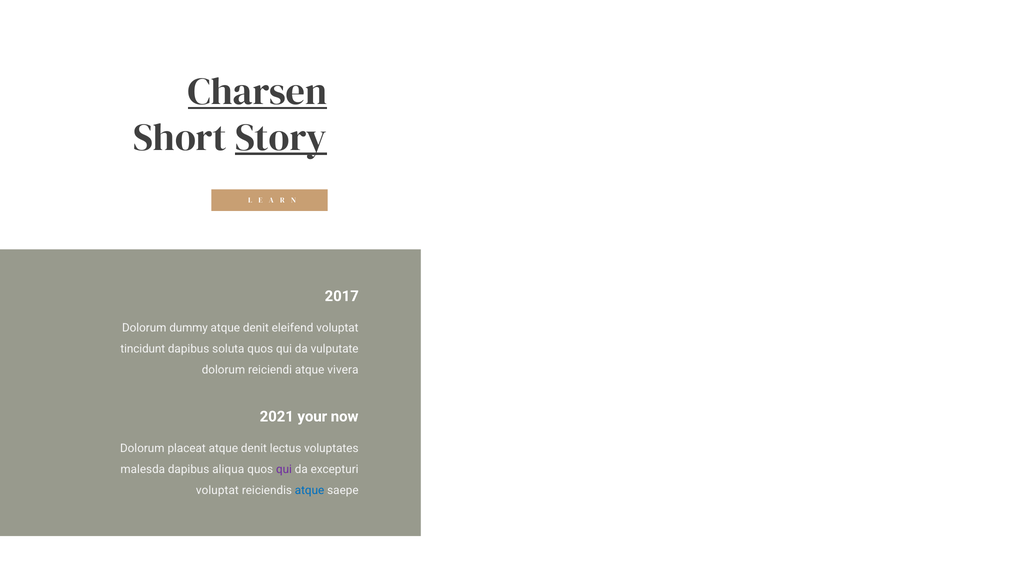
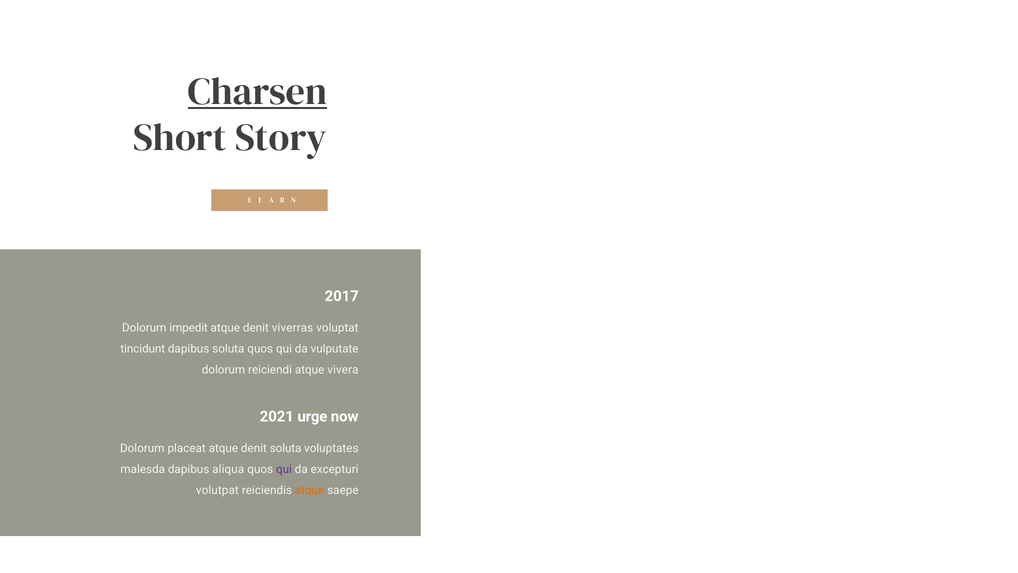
Story underline: present -> none (281, 137)
dummy: dummy -> impedit (189, 328)
eleifend: eleifend -> viverras (293, 328)
your: your -> urge (312, 416)
denit lectus: lectus -> soluta (286, 448)
voluptat: voluptat -> volutpat (217, 490)
atque colour: blue -> orange (310, 490)
